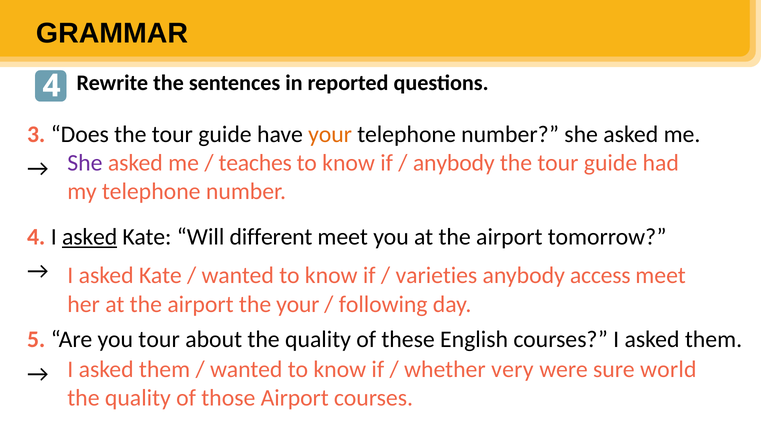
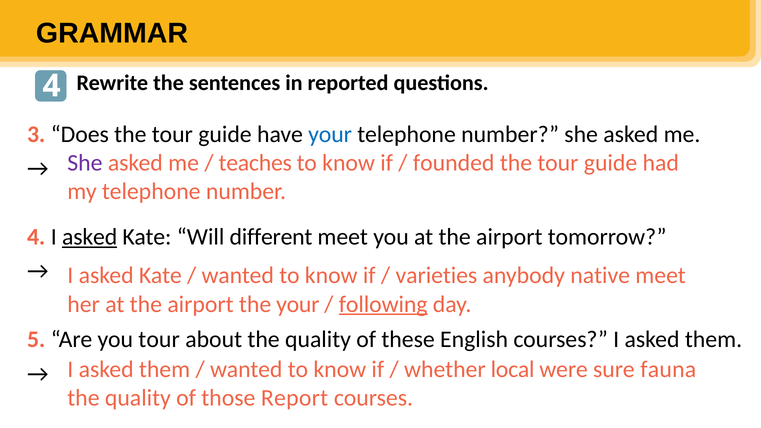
your colour: orange -> blue (330, 134)
anybody: anybody -> founded (454, 163)
access: access -> native (600, 276)
following underline: none -> present (383, 304)
very: very -> local (513, 369)
world: world -> fauna (668, 369)
those Airport: Airport -> Report (295, 398)
